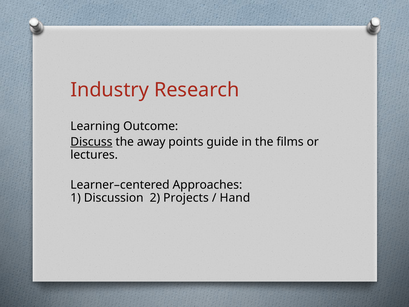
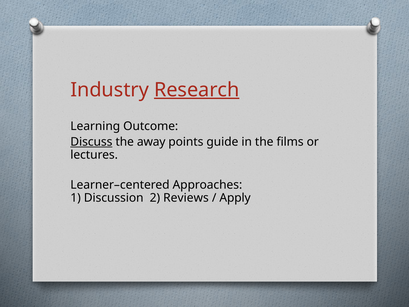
Research underline: none -> present (197, 90)
Projects: Projects -> Reviews (186, 198)
Hand: Hand -> Apply (235, 198)
